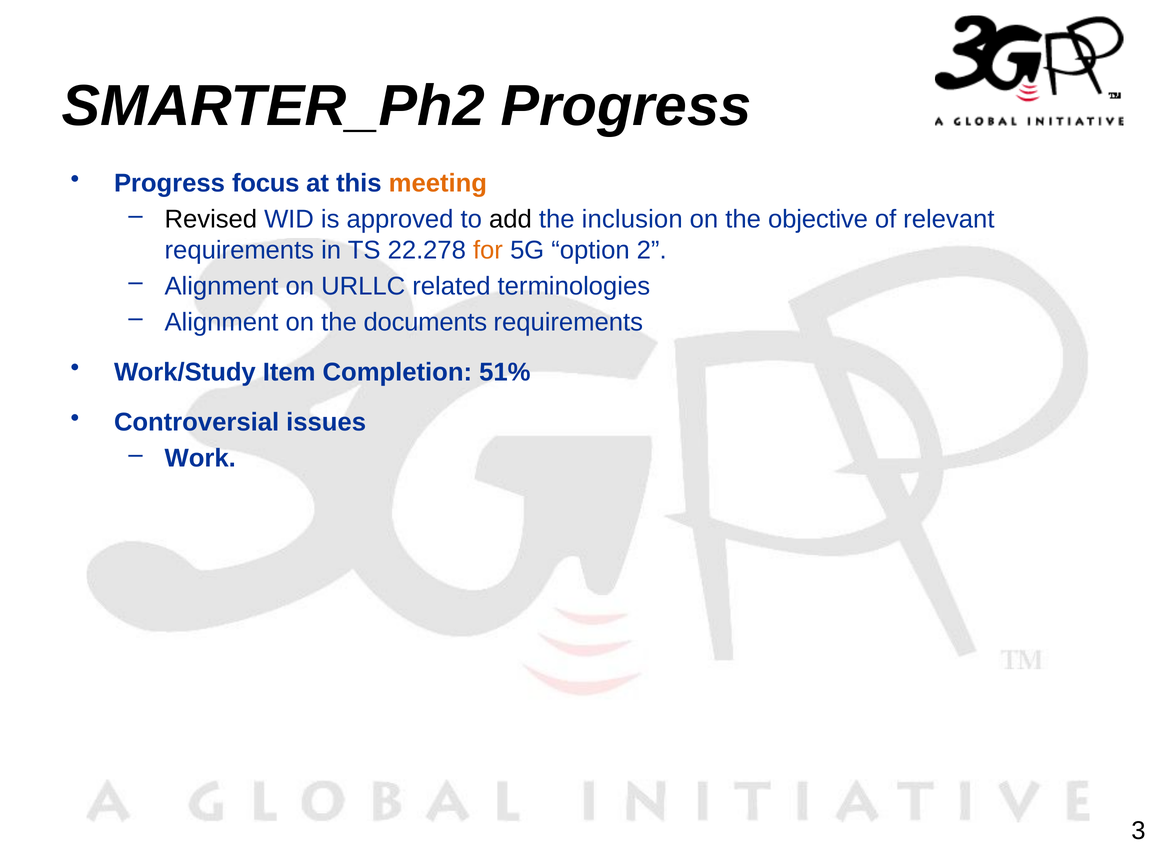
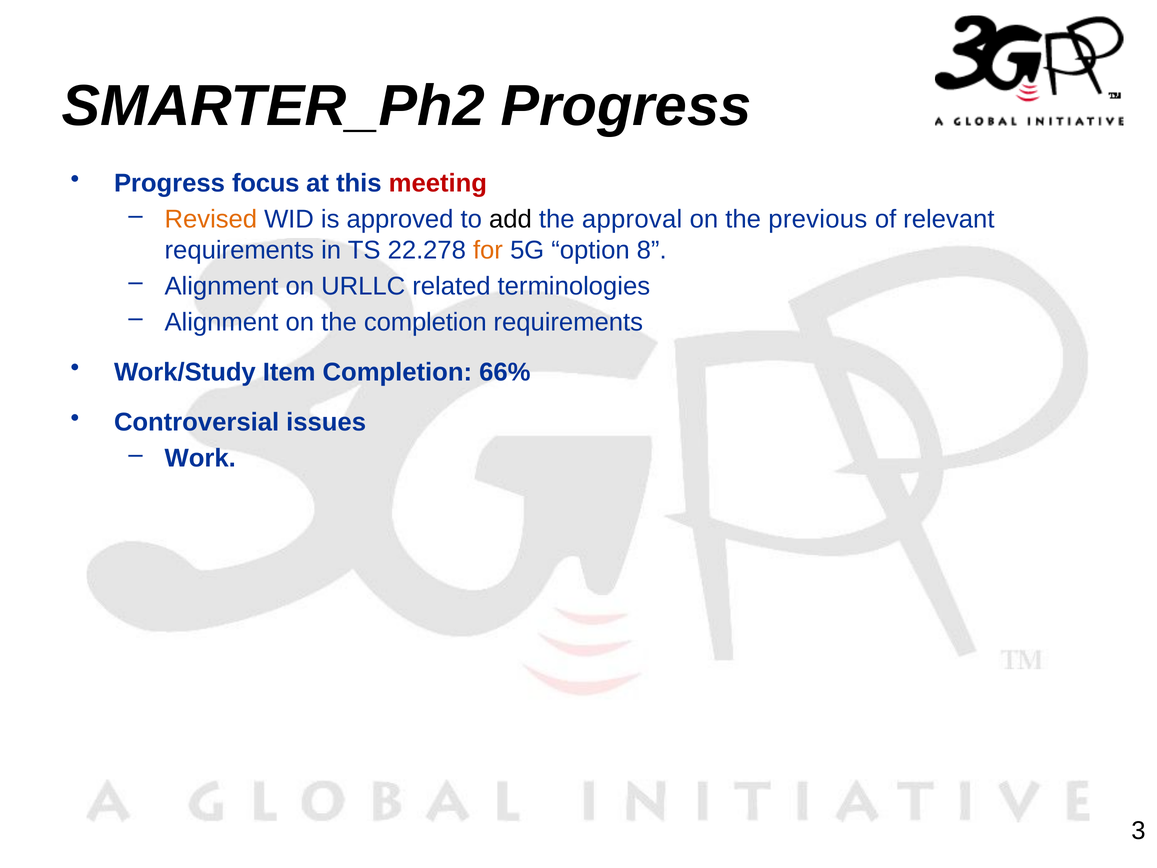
meeting colour: orange -> red (438, 183)
Revised colour: black -> orange (211, 219)
inclusion: inclusion -> approval (632, 219)
objective: objective -> previous (818, 219)
2: 2 -> 8 (652, 250)
the documents: documents -> completion (425, 322)
51%: 51% -> 66% (505, 372)
